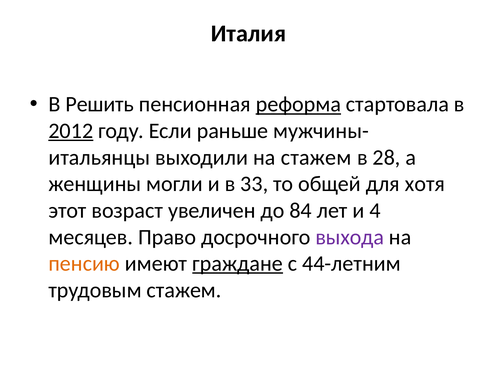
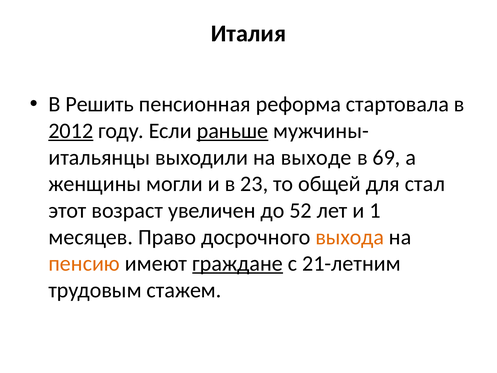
реформа underline: present -> none (298, 104)
раньше underline: none -> present (232, 131)
на стажем: стажем -> выходе (316, 157)
28: 28 -> 69 (387, 157)
33: 33 -> 23 (254, 184)
хотя: хотя -> стал (425, 184)
84: 84 -> 52 (301, 210)
4: 4 -> 1 (375, 210)
выхода colour: purple -> orange (350, 237)
44-летним: 44-летним -> 21-летним (351, 263)
